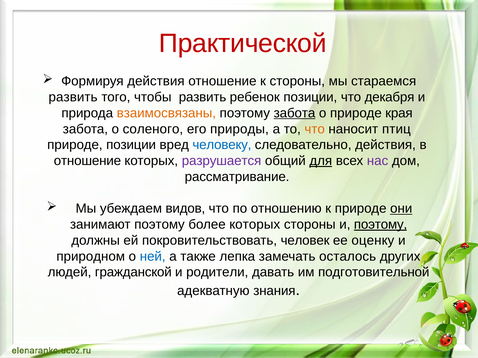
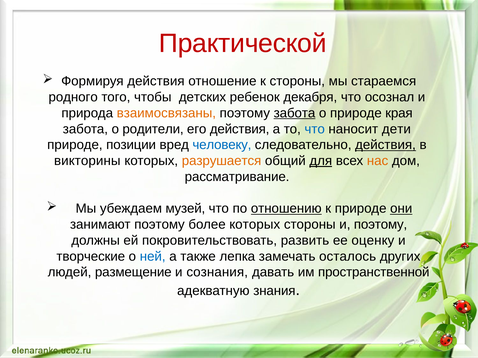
развить: развить -> родного (73, 97)
чтобы развить: развить -> детских (202, 97)
ребенок позиции: позиции -> декабря (310, 97)
декабря: декабря -> осознал (390, 97)
соленого: соленого -> родители (153, 129)
его природы: природы -> действия (240, 129)
что colour: orange -> blue (315, 129)
птиц: птиц -> дети (396, 129)
действия underline: none -> present (385, 145)
отношение: отношение -> викторины (87, 161)
разрушается colour: purple -> orange (222, 161)
нас colour: purple -> orange (378, 161)
видов: видов -> музей (185, 209)
отношению underline: none -> present (286, 209)
поэтому underline: present -> none (381, 225)
человек: человек -> развить (305, 241)
природном: природном -> творческие (91, 257)
гражданской: гражданской -> размещение (133, 273)
родители: родители -> сознания (217, 273)
подготовительной: подготовительной -> пространственной (374, 273)
